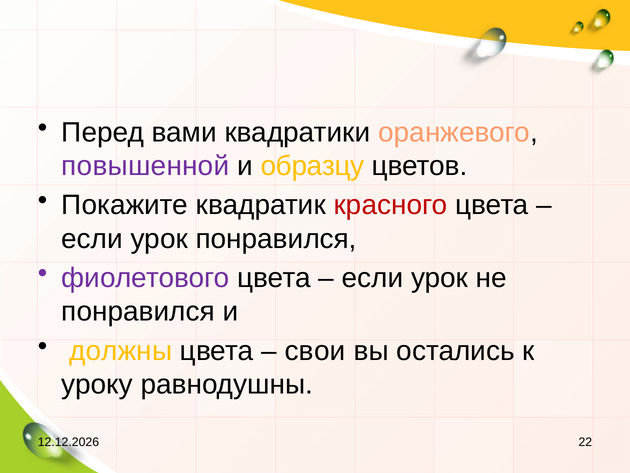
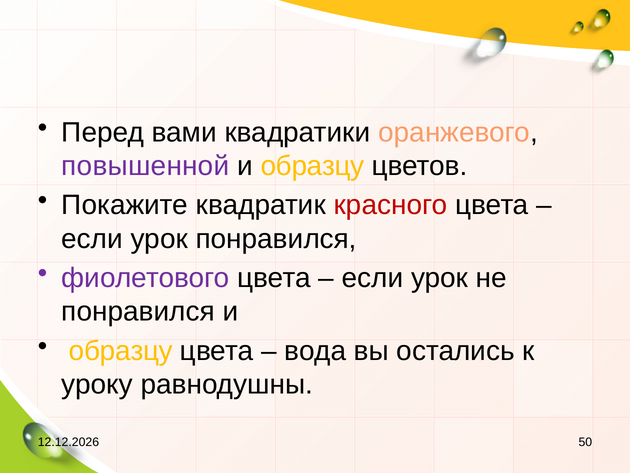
должны: должны -> образцу (121, 351)
свои: свои -> вода (315, 351)
22: 22 -> 50 (585, 442)
